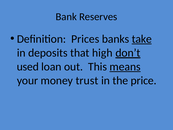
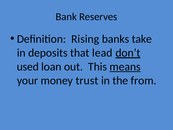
Prices: Prices -> Rising (85, 39)
take underline: present -> none (142, 39)
high: high -> lead (102, 53)
price: price -> from (144, 80)
